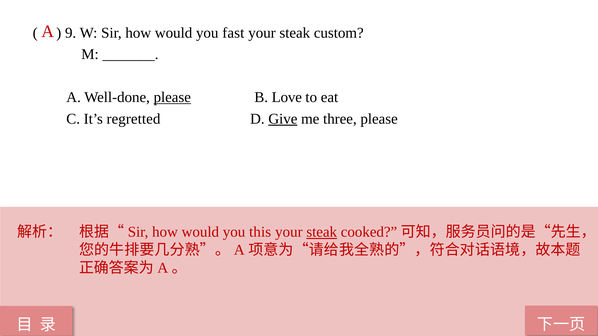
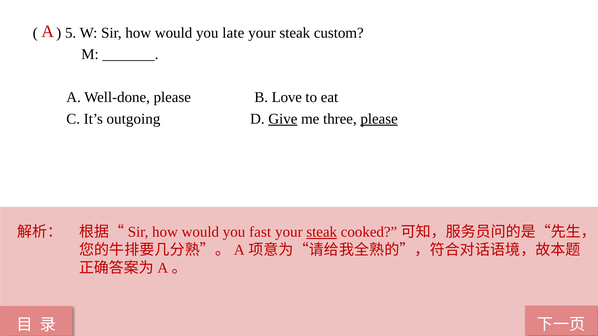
9: 9 -> 5 (71, 33)
fast: fast -> late (233, 33)
please underline: present -> none (172, 97)
regretted: regretted -> outgoing (133, 119)
please underline: none -> present (379, 119)
this: this -> fast (260, 232)
